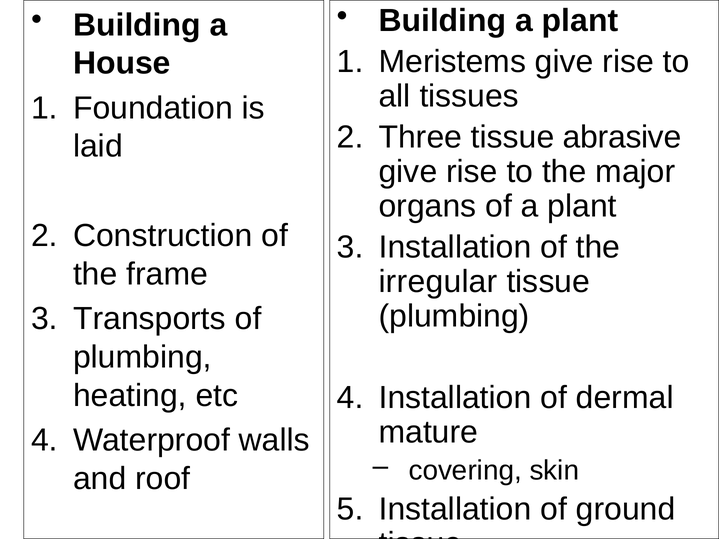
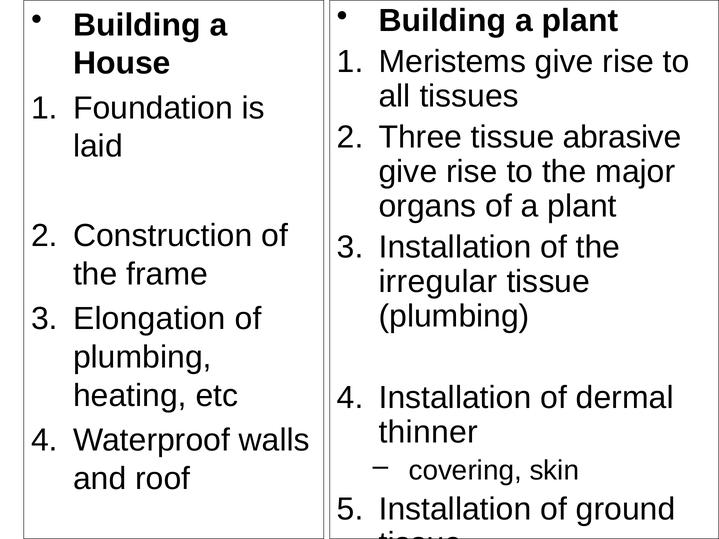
Transports: Transports -> Elongation (149, 319)
mature: mature -> thinner (428, 433)
